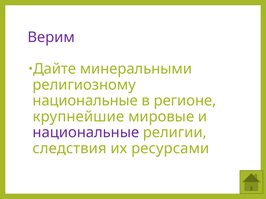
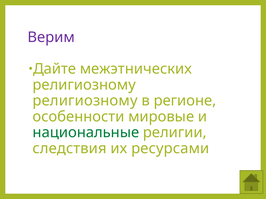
минеральными: минеральными -> межэтнических (136, 69)
национальные: национальные -> религиозному (85, 101)
крупнейшие: крупнейшие -> особенности (78, 117)
национальные colour: purple -> green (86, 133)
